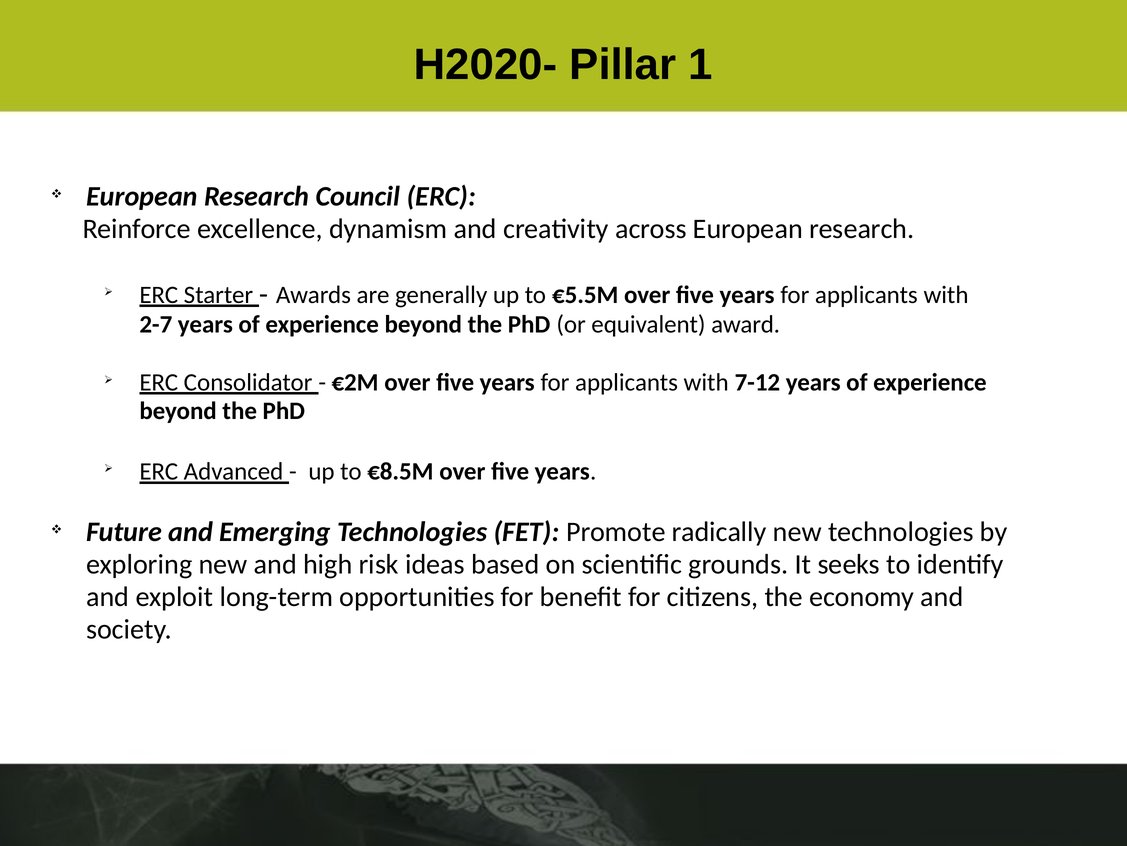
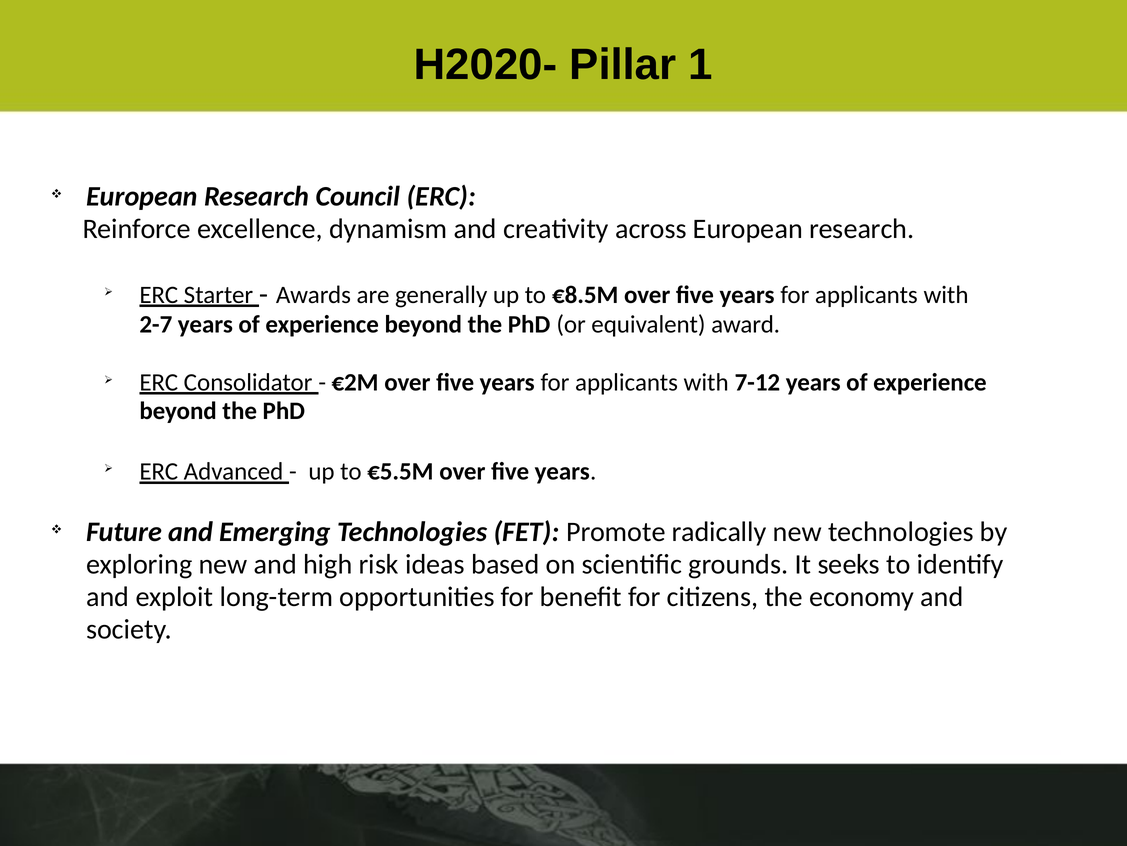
€5.5M: €5.5M -> €8.5M (585, 295)
€8.5M: €8.5M -> €5.5M (400, 471)
